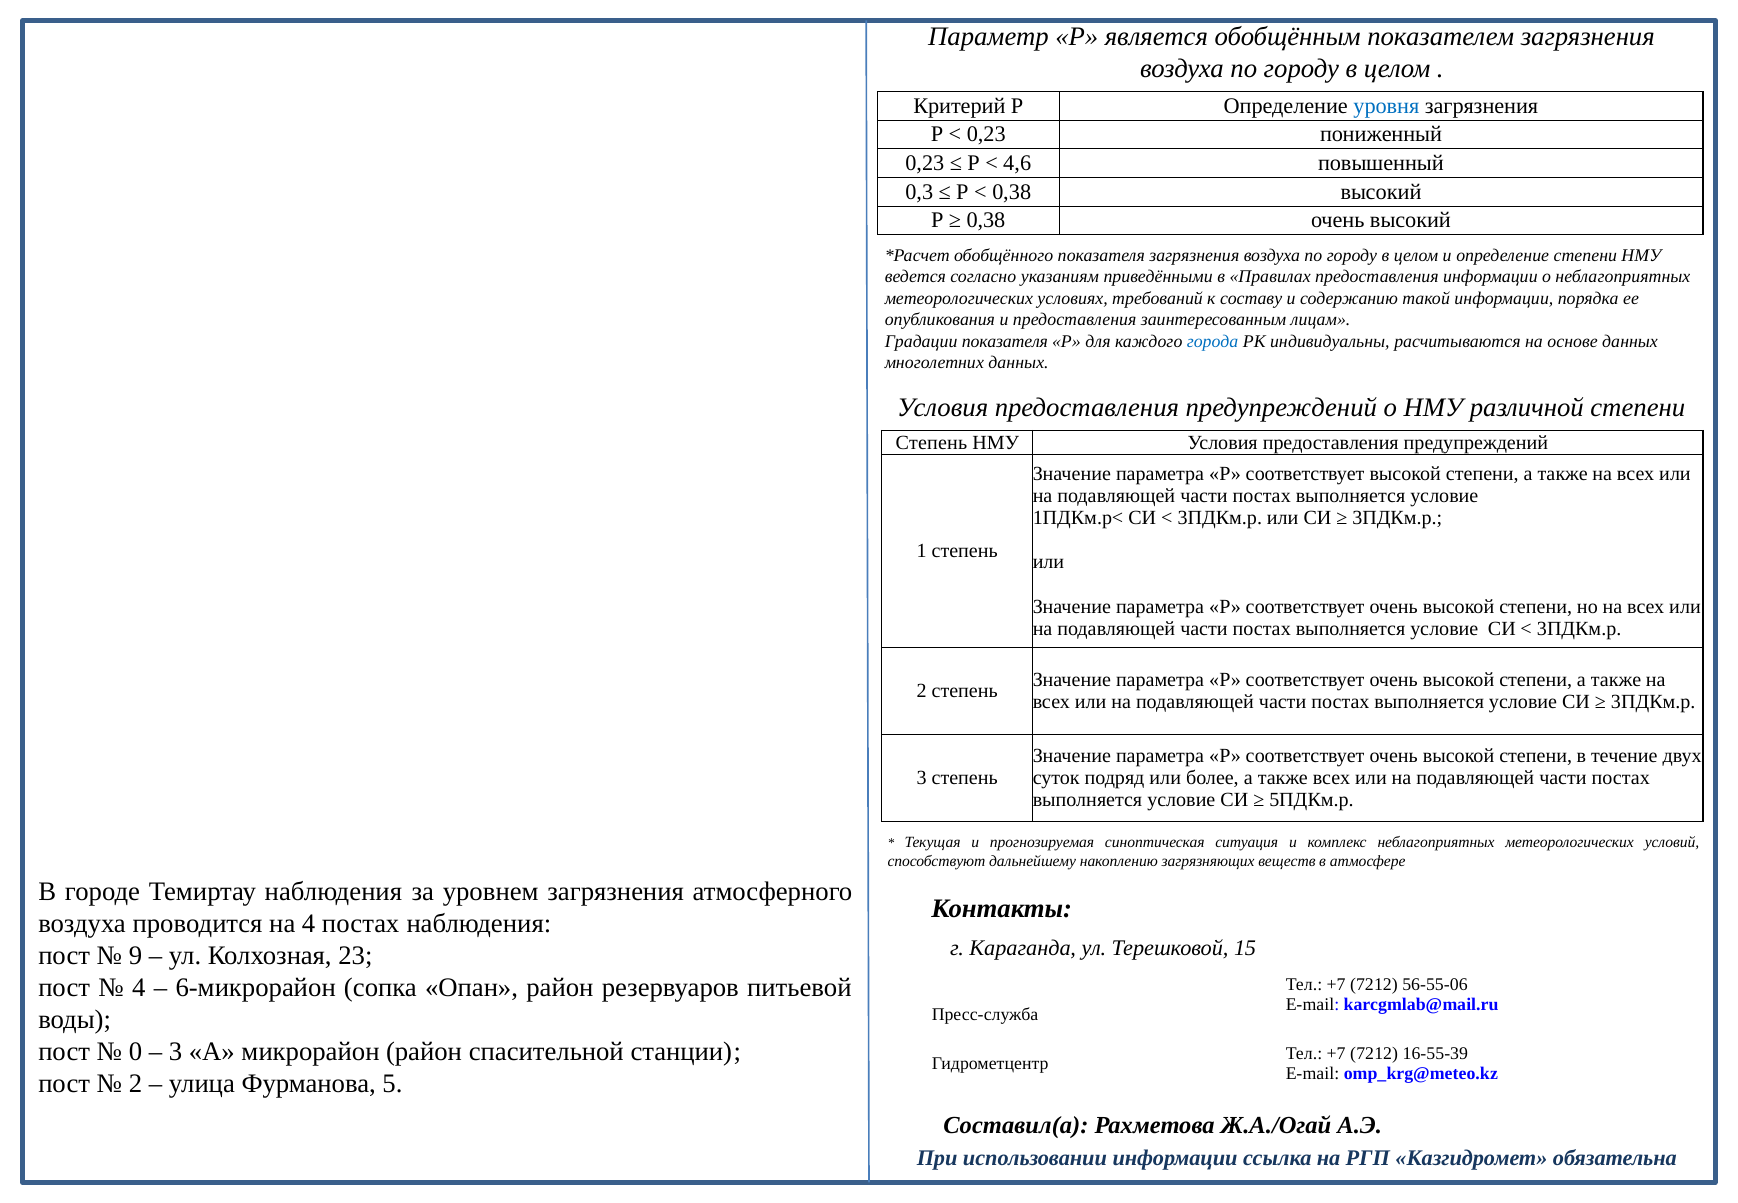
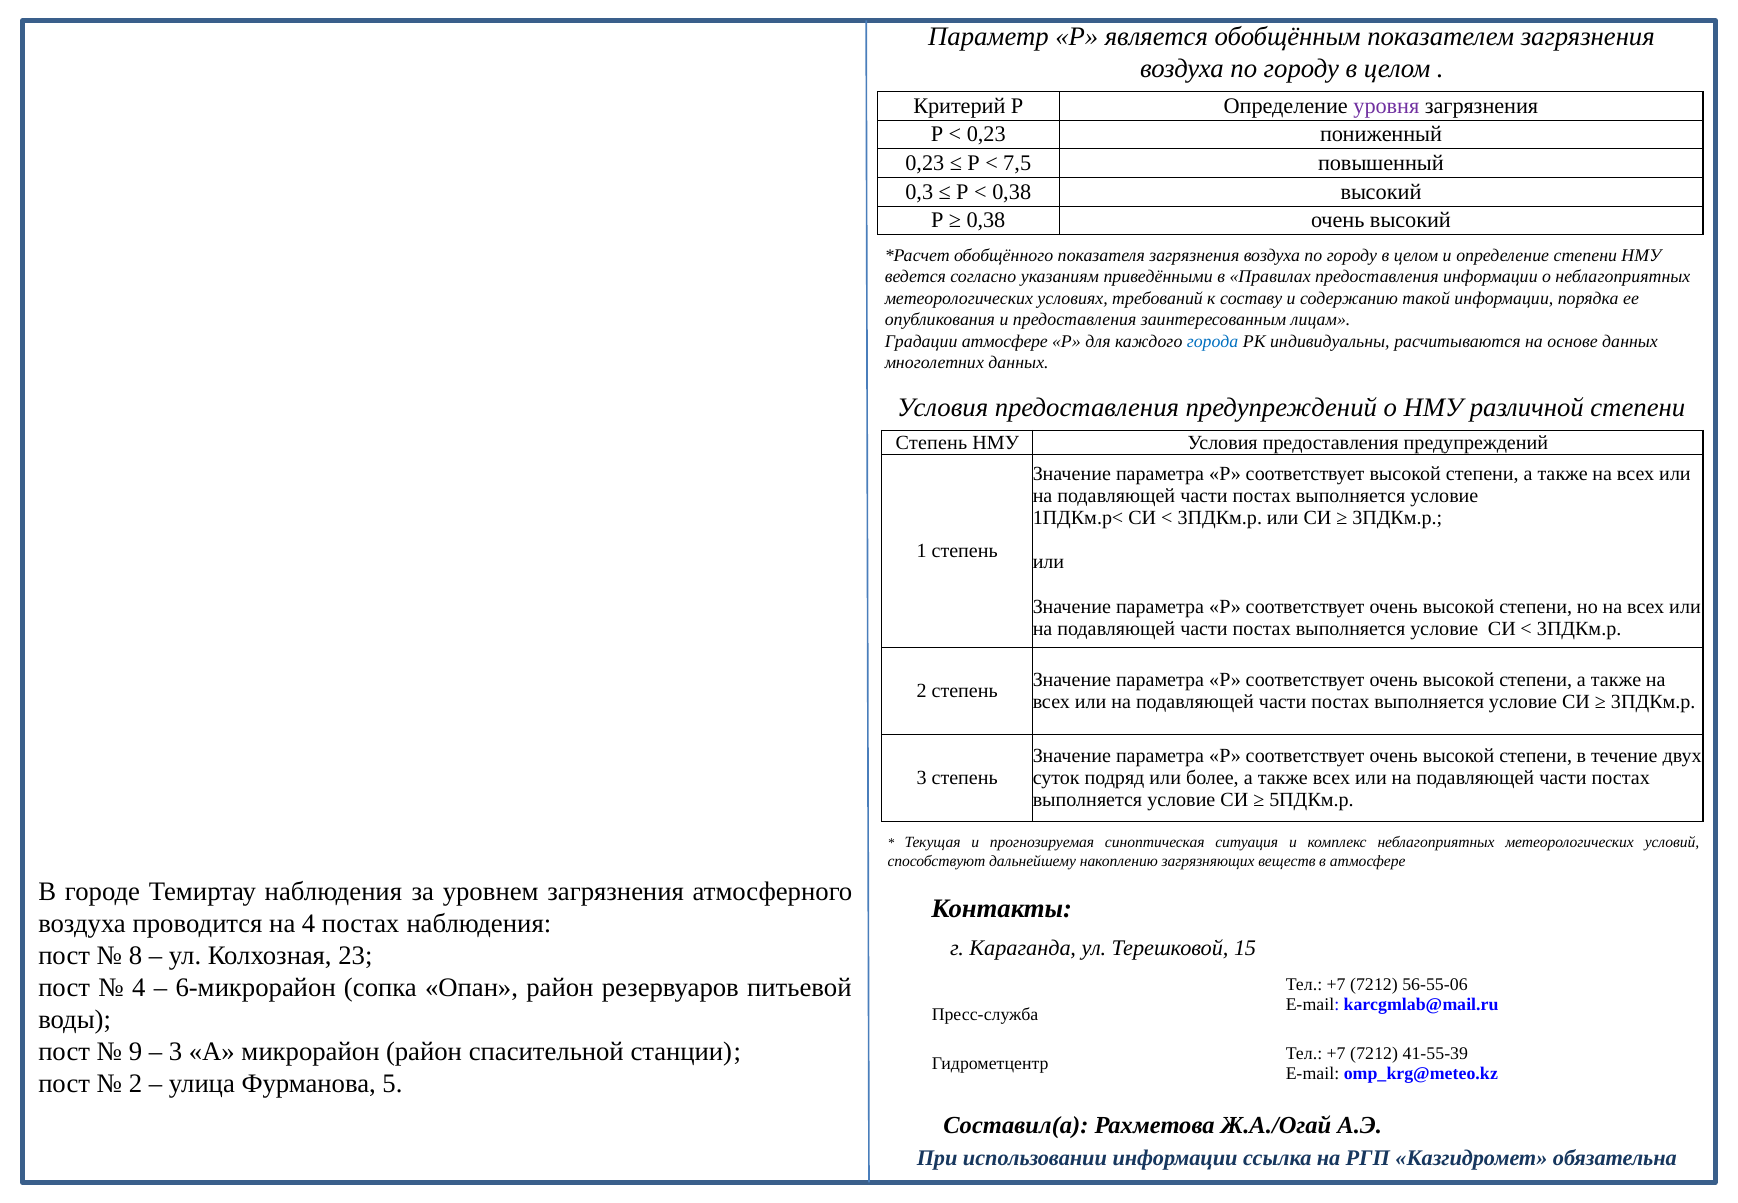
уровня colour: blue -> purple (1386, 106)
4,6: 4,6 -> 7,5 (1017, 163)
Градации показателя: показателя -> атмосфере (1005, 341)
9: 9 -> 8 (135, 956)
0: 0 -> 9 (135, 1052)
16-55-39: 16-55-39 -> 41-55-39 (1435, 1054)
